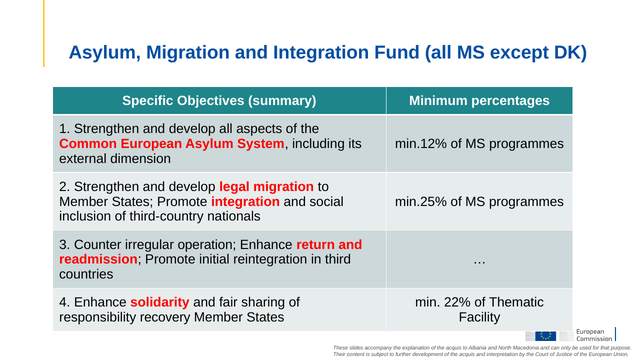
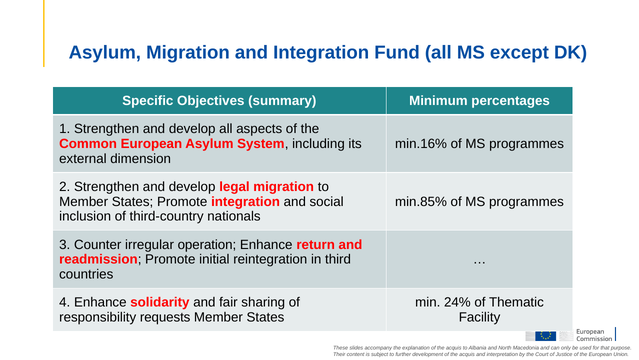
min.12%: min.12% -> min.16% (421, 144)
min.25%: min.25% -> min.85% (421, 201)
22%: 22% -> 24% (457, 302)
recovery: recovery -> requests (165, 317)
